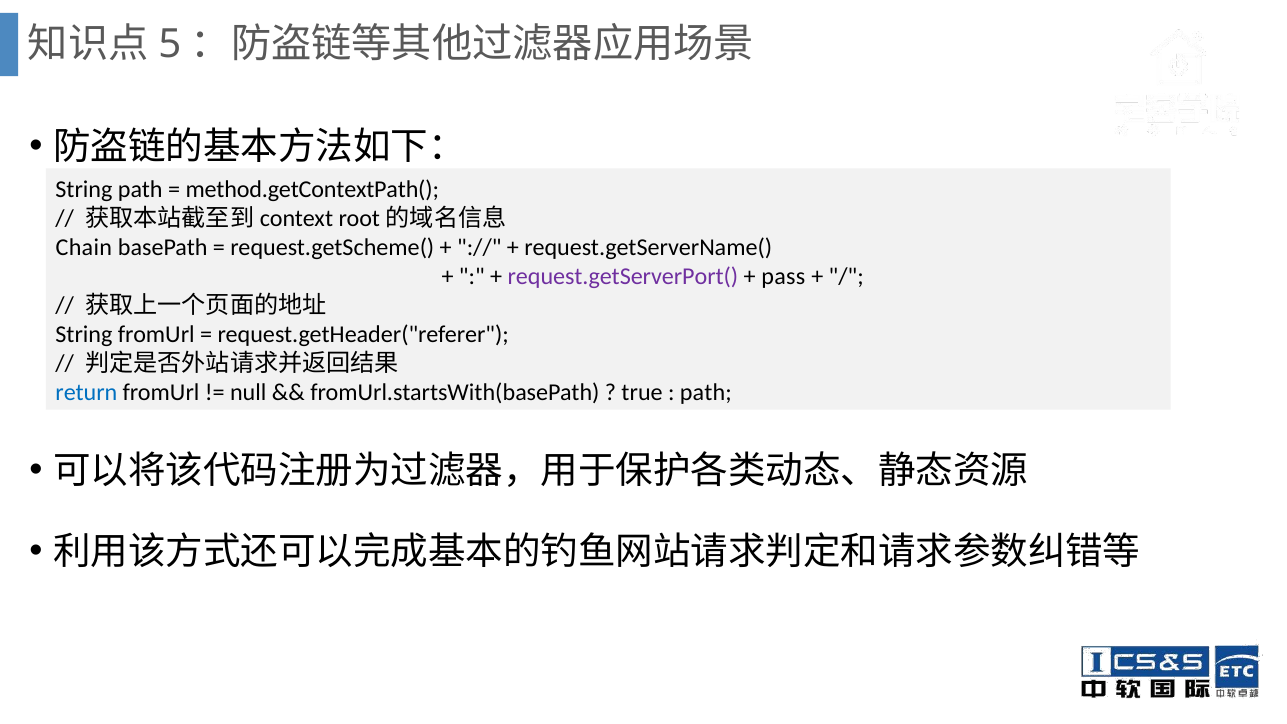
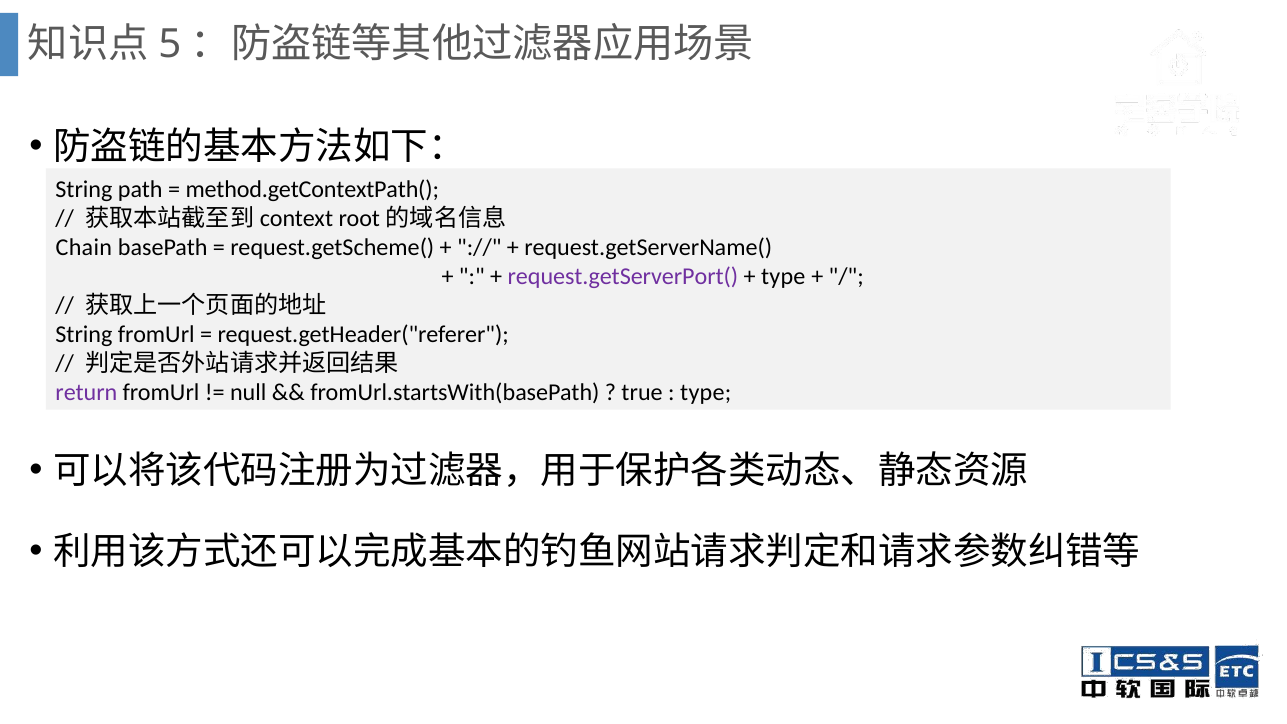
pass: pass -> type (783, 276)
return colour: blue -> purple (86, 392)
path: path -> type (706, 392)
